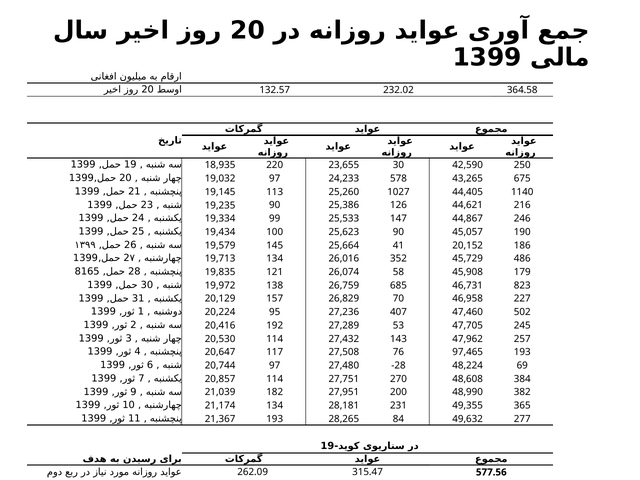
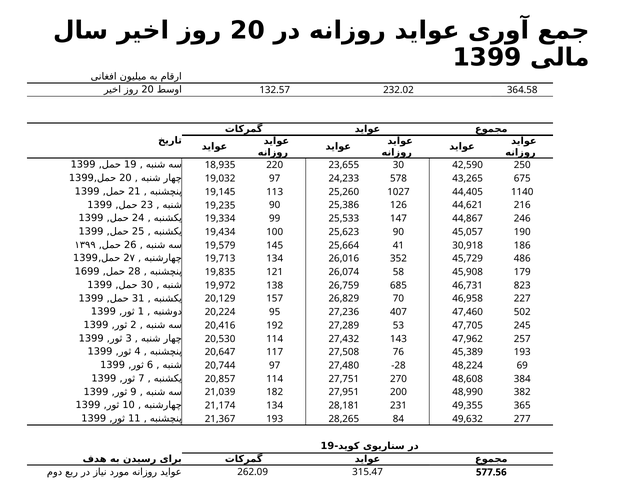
20,152: 20,152 -> 30,918 (468, 245)
8165: 8165 -> 1699 (87, 272)
97,465: 97,465 -> 45,389 (468, 352)
